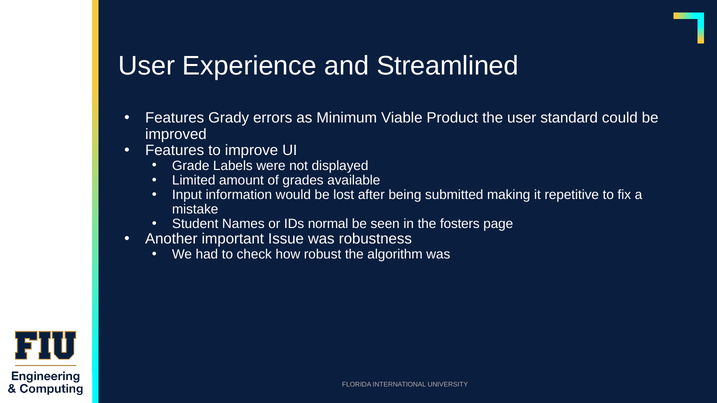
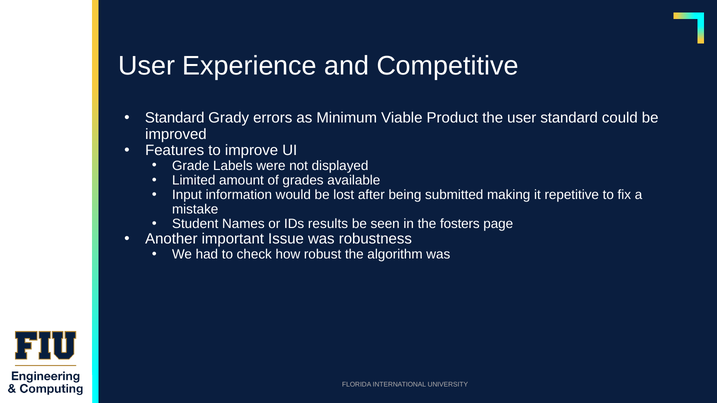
Streamlined: Streamlined -> Competitive (448, 66)
Features: Features -> Standard (175, 118)
normal: normal -> results (328, 224)
